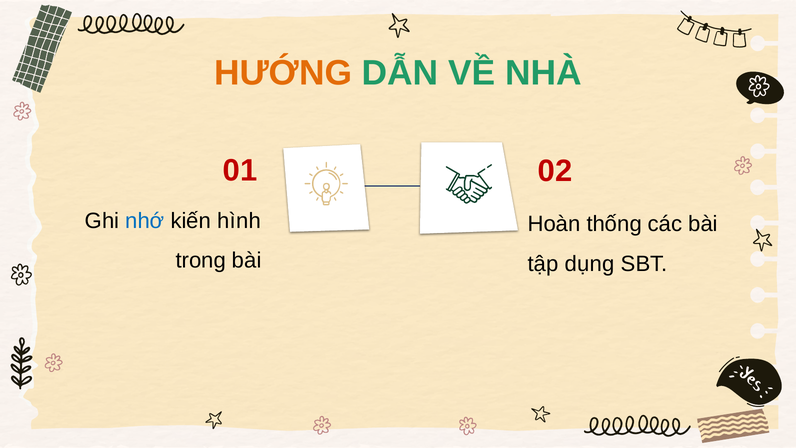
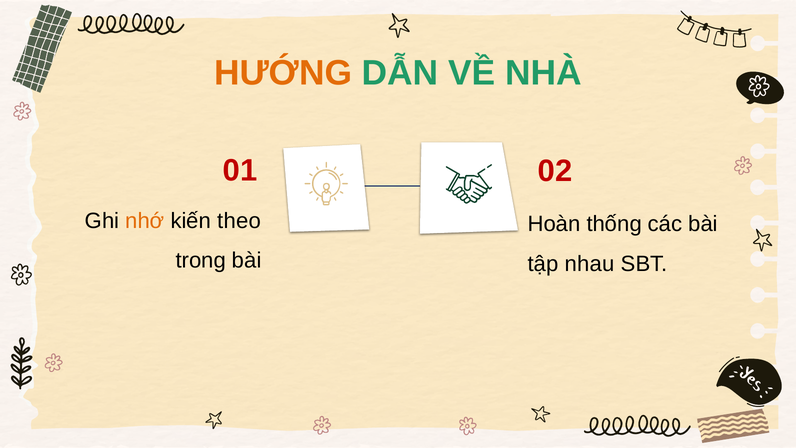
nhớ colour: blue -> orange (145, 221)
hình: hình -> theo (239, 221)
dụng: dụng -> nhau (590, 264)
